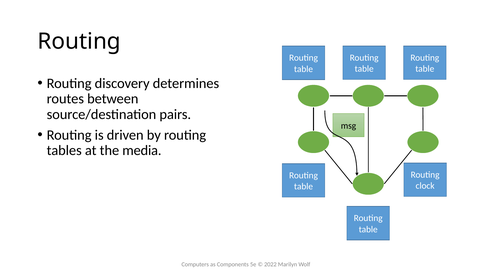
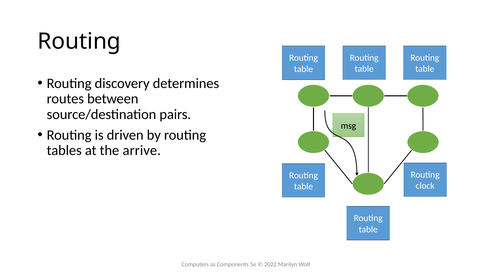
media: media -> arrive (142, 150)
